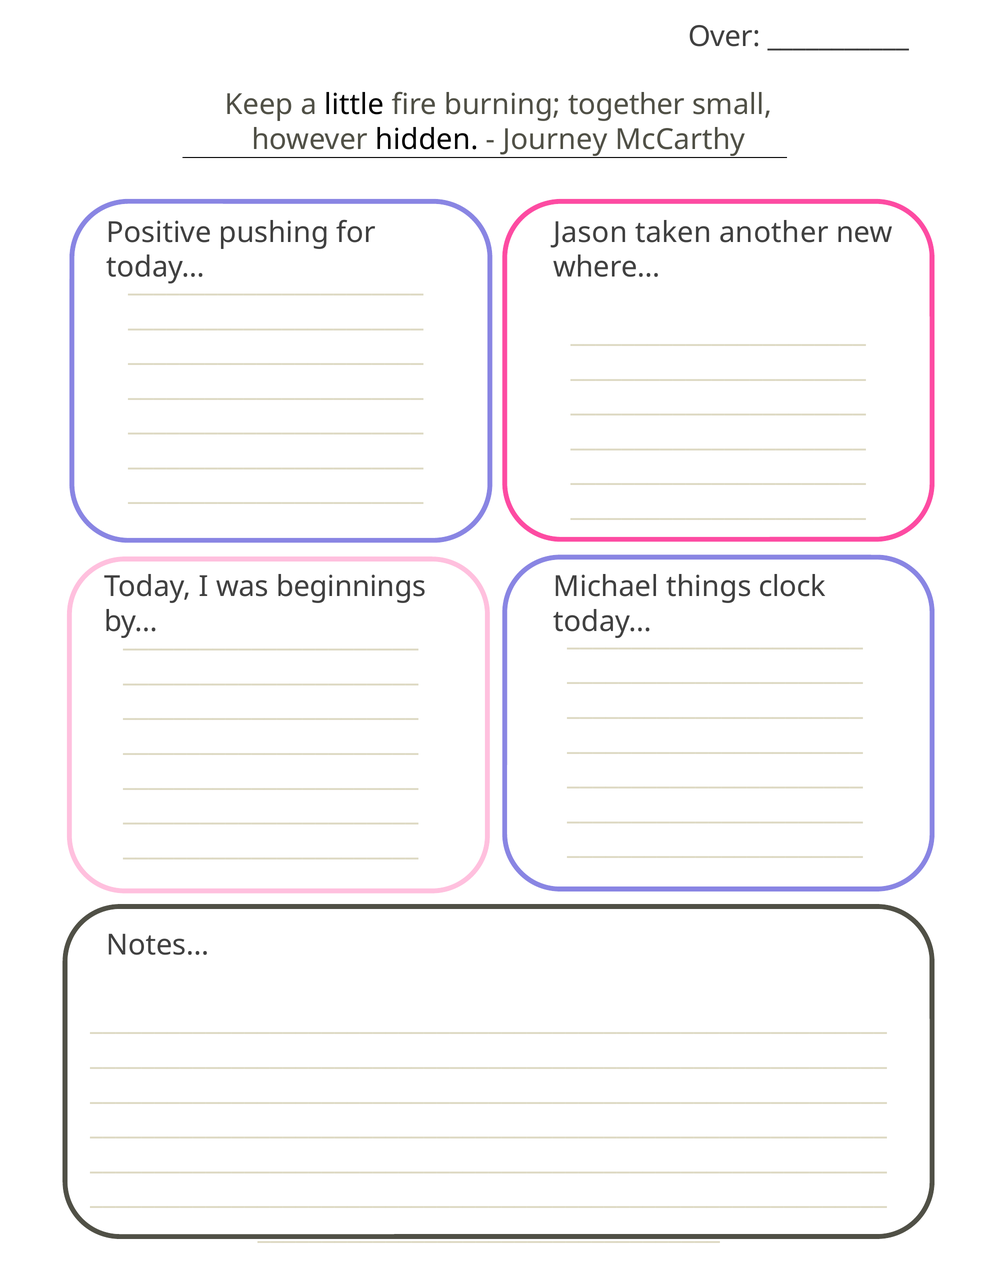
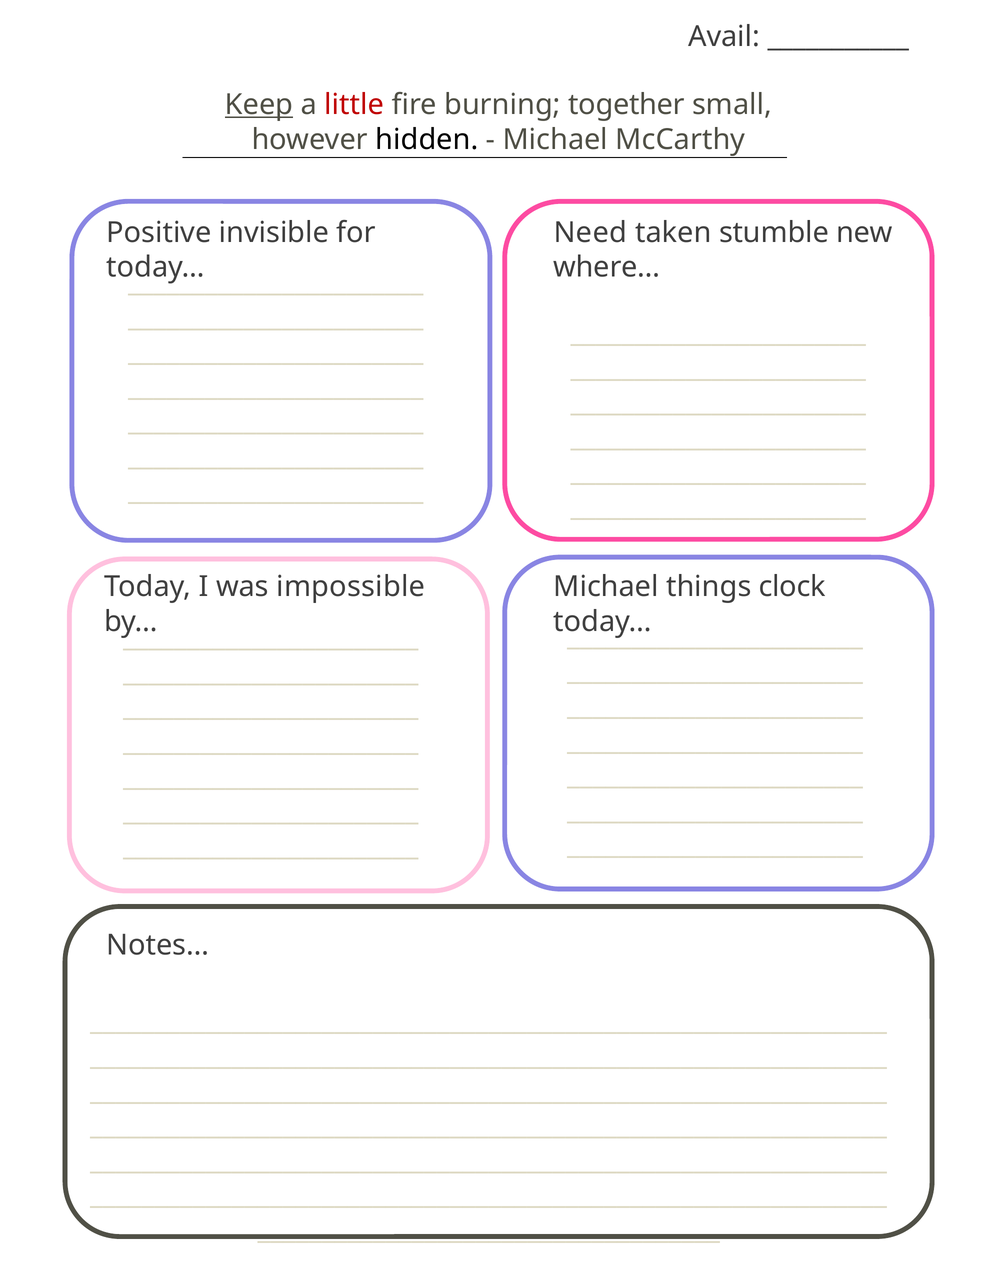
Over: Over -> Avail (724, 37)
Keep underline: none -> present (259, 105)
little colour: black -> red (354, 105)
Journey: Journey -> Michael (555, 140)
pushing: pushing -> invisible (274, 233)
Jason: Jason -> Need (590, 233)
another: another -> stumble (774, 233)
beginnings: beginnings -> impossible (351, 587)
